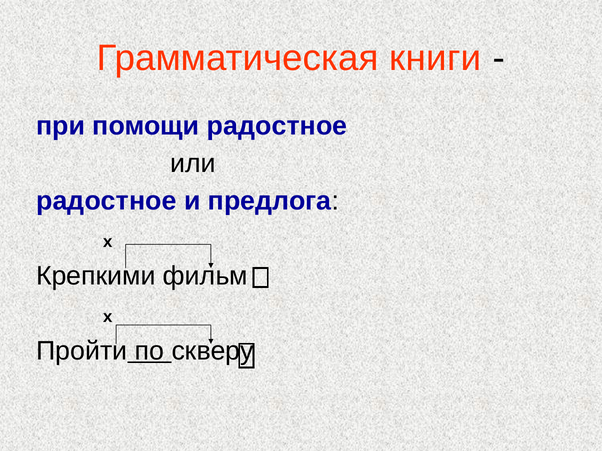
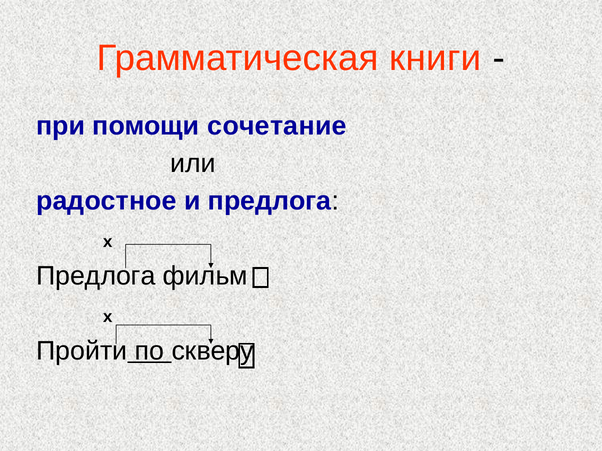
помощи радостное: радостное -> сочетание (277, 126)
Крепкими: Крепкими -> Предлога (96, 276)
